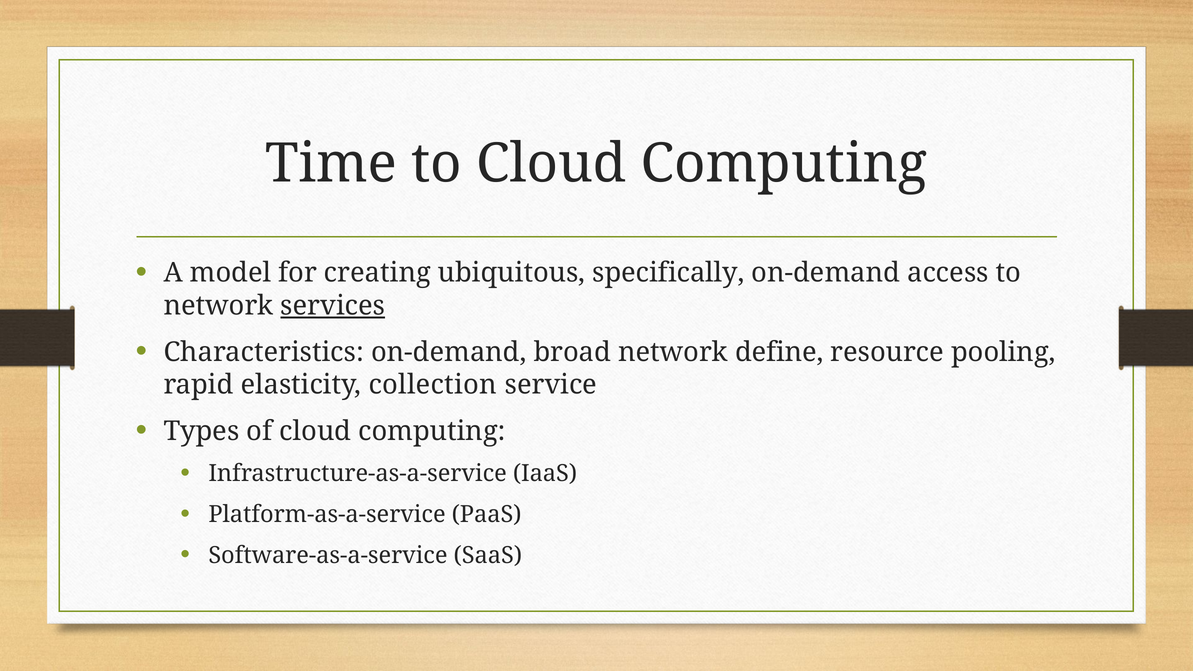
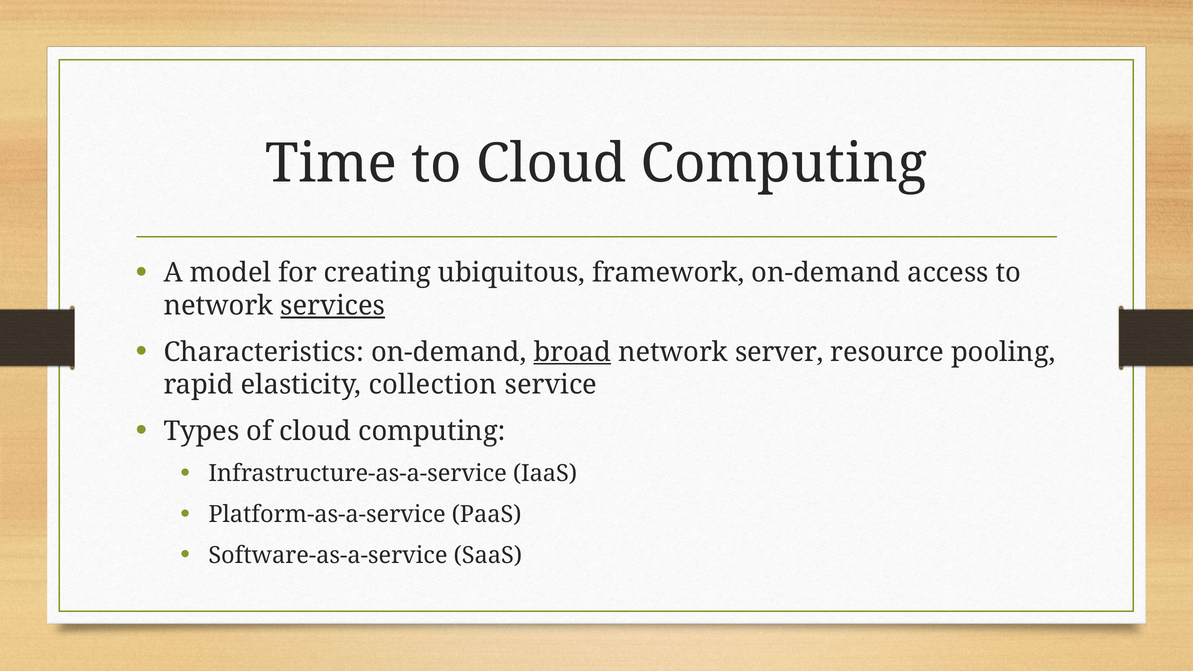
specifically: specifically -> framework (668, 273)
broad underline: none -> present (572, 352)
define: define -> server (779, 352)
